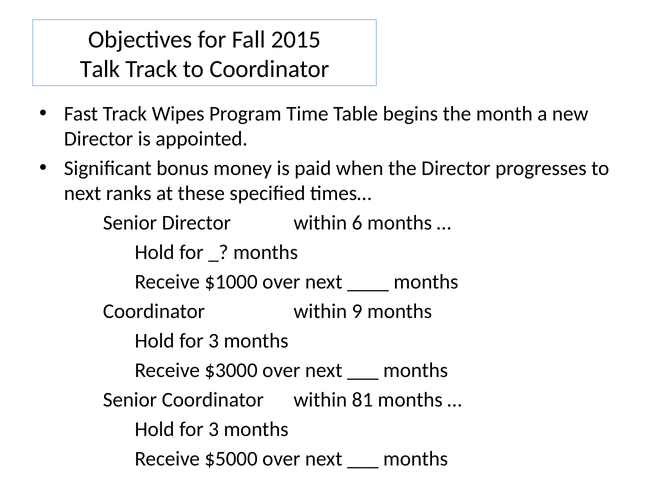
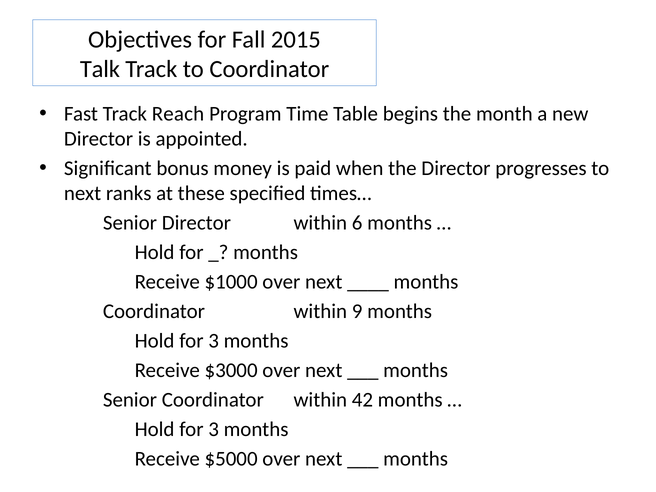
Wipes: Wipes -> Reach (178, 114)
81: 81 -> 42 (362, 400)
